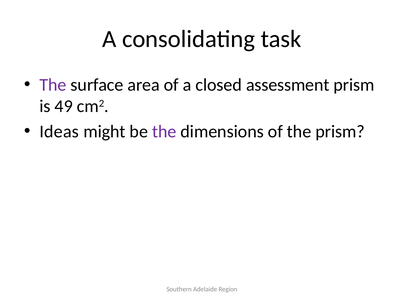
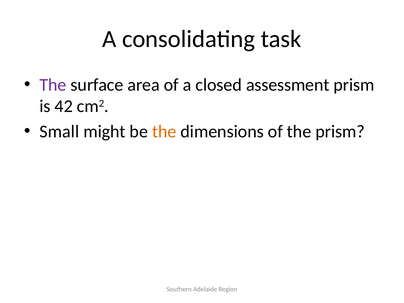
49: 49 -> 42 (64, 106)
Ideas: Ideas -> Small (59, 131)
the colour: purple -> orange (164, 131)
